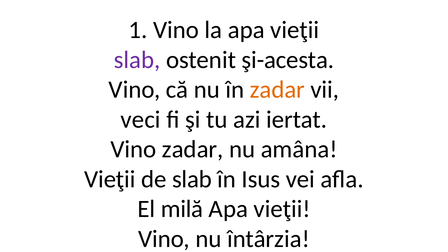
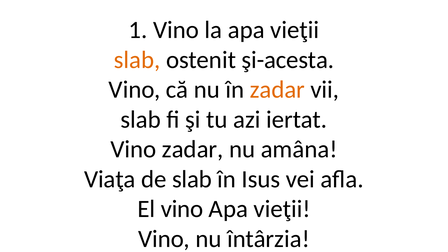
slab colour: purple -> orange (137, 60)
veci: veci -> slab (141, 120)
Vieţii: Vieţii -> Viaţa (110, 179)
El milă: milă -> vino (182, 209)
